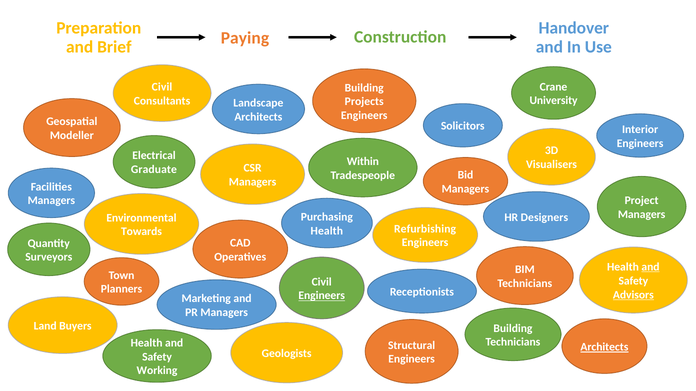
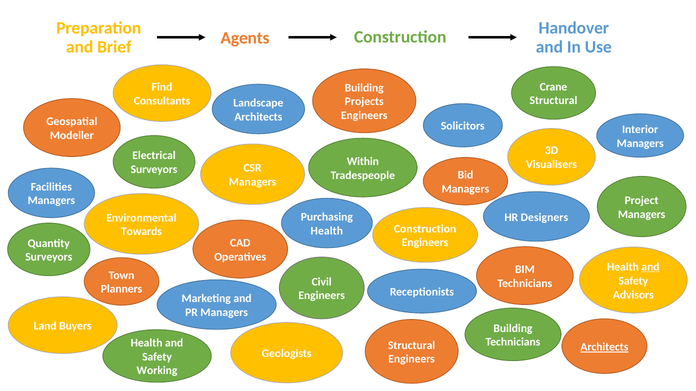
Paying: Paying -> Agents (245, 38)
Civil: Civil -> Find (162, 87)
University: University -> Structural (553, 101)
Engineers: Engineers -> Managers (640, 143)
Graduate: Graduate -> Surveyors (154, 170)
Refurbishing: Refurbishing -> Construction (425, 229)
Advisors underline: present -> none (633, 295)
Engineers underline: present -> none (322, 296)
